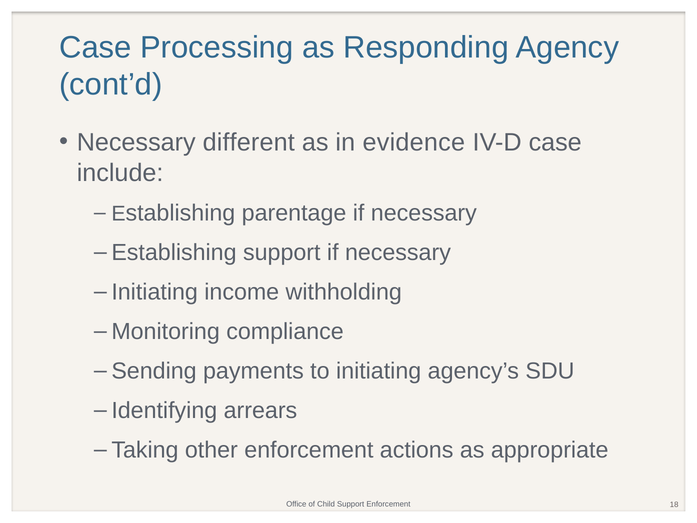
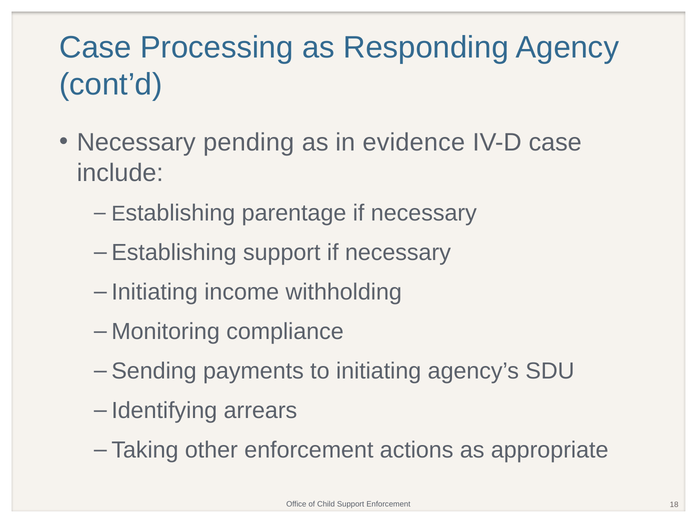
different: different -> pending (249, 142)
